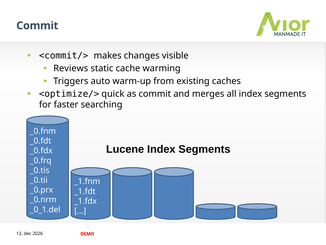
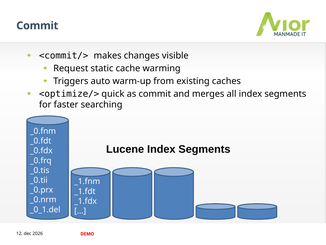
Reviews: Reviews -> Request (71, 68)
